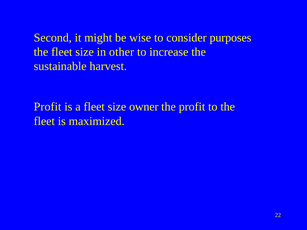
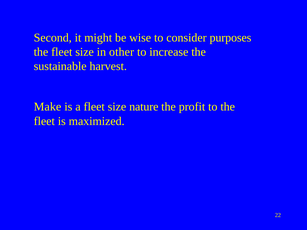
Profit: Profit -> Make (48, 107)
owner: owner -> nature (144, 107)
